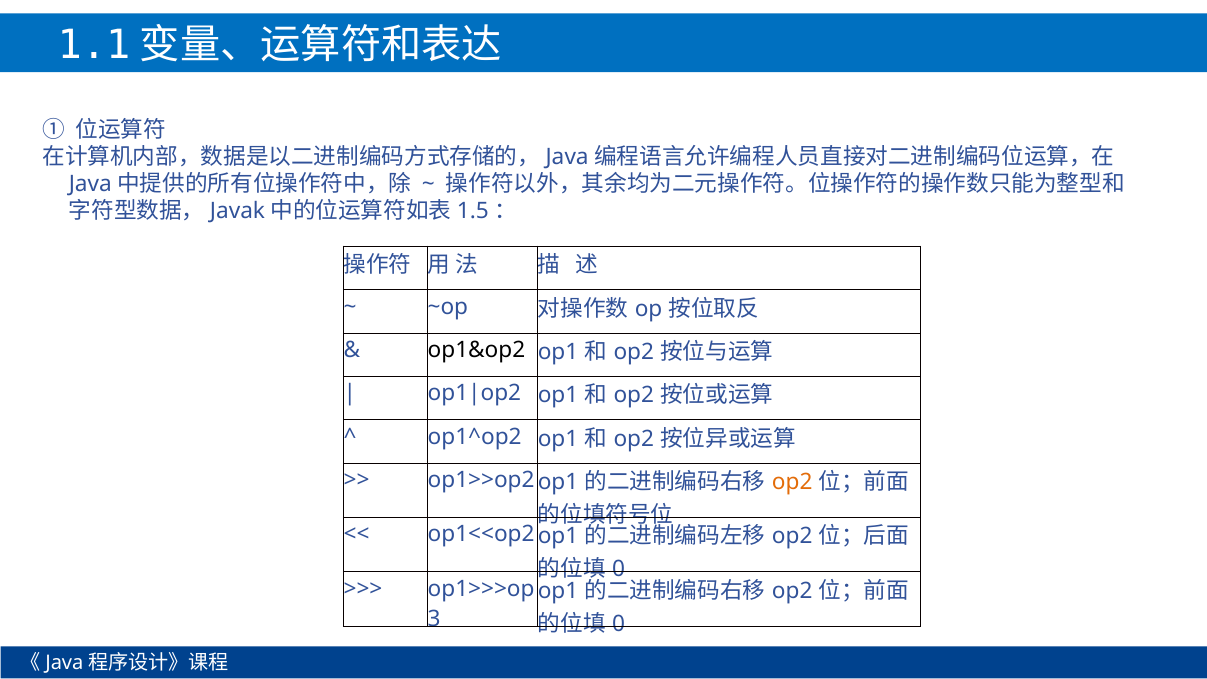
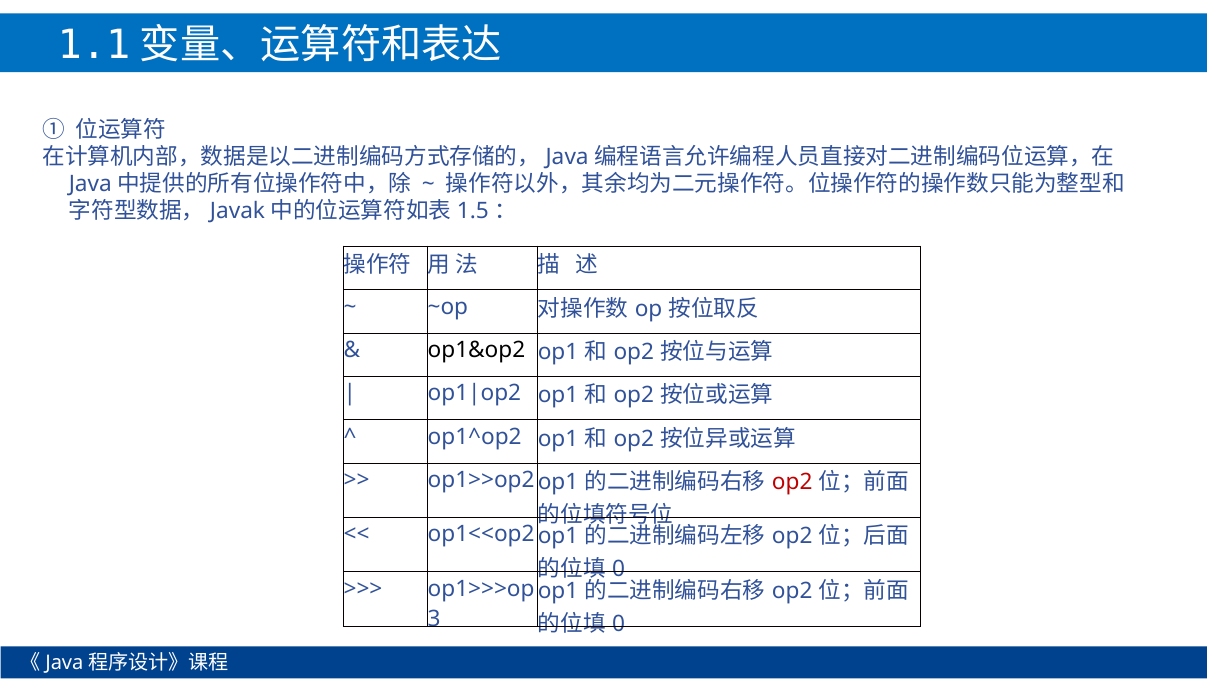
op2 colour: orange -> red (792, 482)
